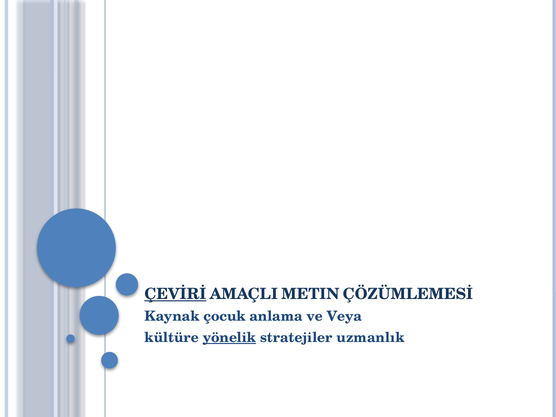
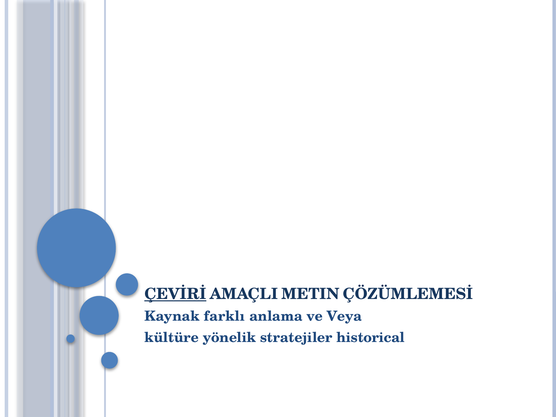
çocuk: çocuk -> farklı (224, 316)
yönelik underline: present -> none (229, 338)
uzmanlık: uzmanlık -> historical (371, 338)
